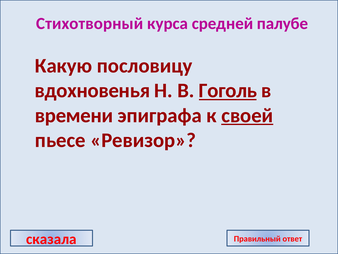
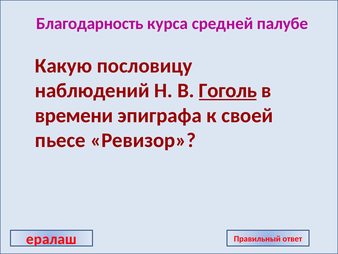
Стихотворный: Стихотворный -> Благодарность (90, 24)
вдохновенья: вдохновенья -> наблюдений (92, 90)
своей underline: present -> none (247, 115)
сказала: сказала -> ералаш (51, 239)
